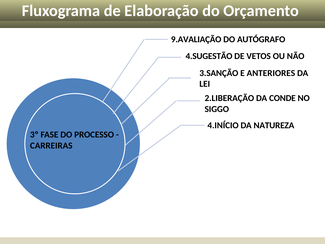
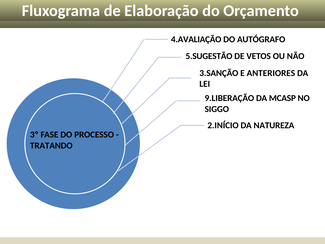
9.AVALIAÇÃO: 9.AVALIAÇÃO -> 4.AVALIAÇÃO (196, 39)
4.SUGESTÃO: 4.SUGESTÃO -> 5.SUGESTÃO (209, 56)
2.LIBERAÇÃO: 2.LIBERAÇÃO -> 9.LIBERAÇÃO (229, 98)
CONDE: CONDE -> MCASP (282, 98)
4.INÍCIO: 4.INÍCIO -> 2.INÍCIO (223, 125)
CARREIRAS: CARREIRAS -> TRATANDO (51, 145)
